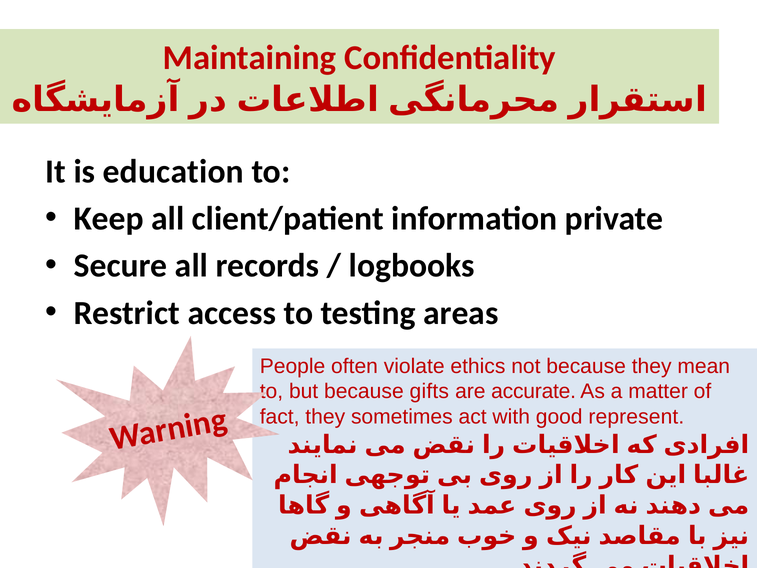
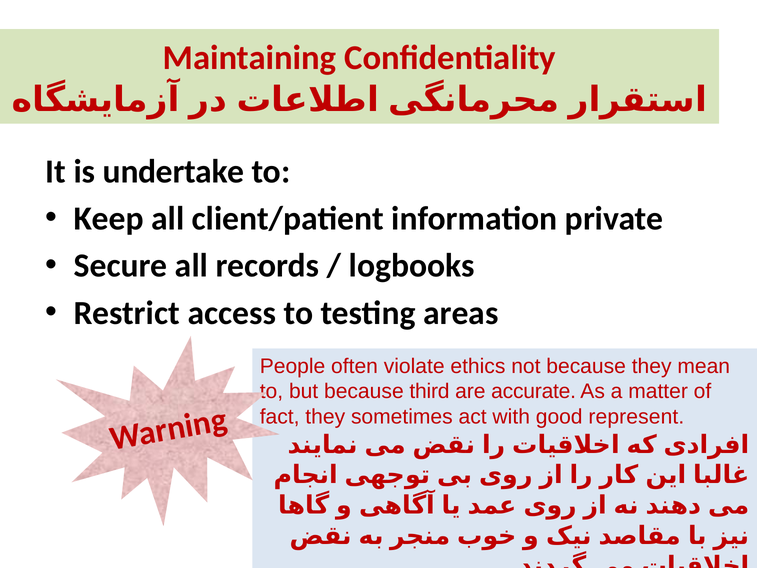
education: education -> undertake (174, 171)
gifts: gifts -> third (430, 391)
